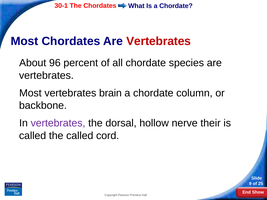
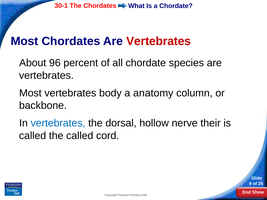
brain: brain -> body (110, 93)
chordate: chordate -> anatomy (153, 93)
vertebrates colour: purple -> blue (58, 123)
